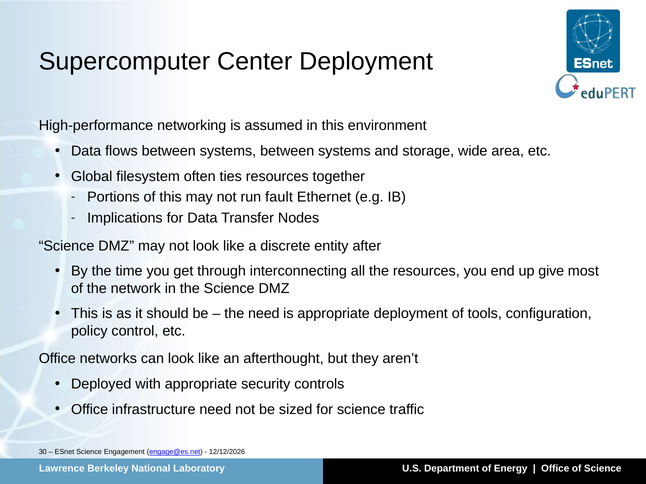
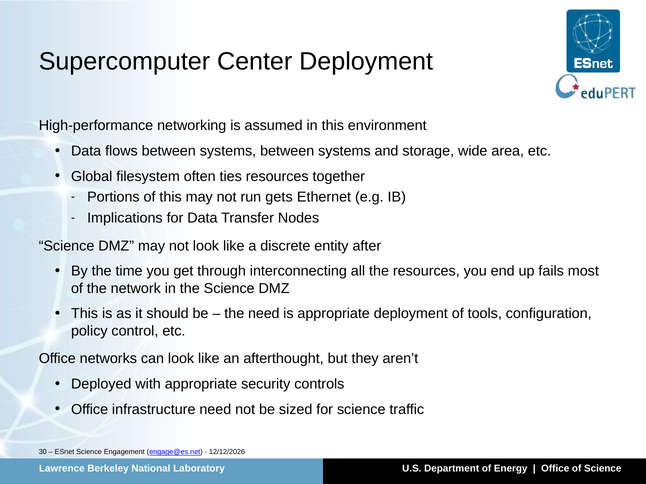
fault: fault -> gets (279, 197)
give: give -> fails (551, 271)
